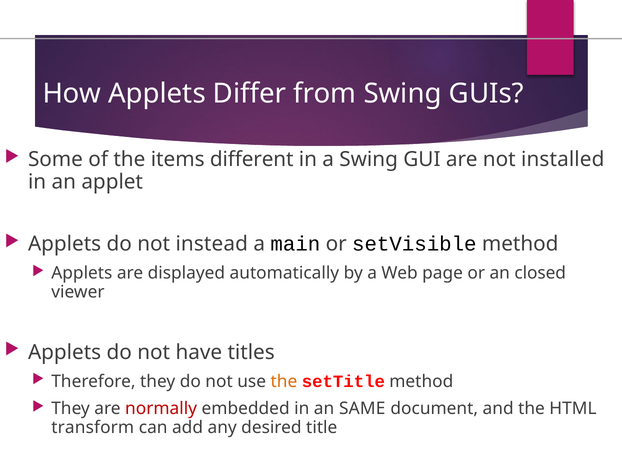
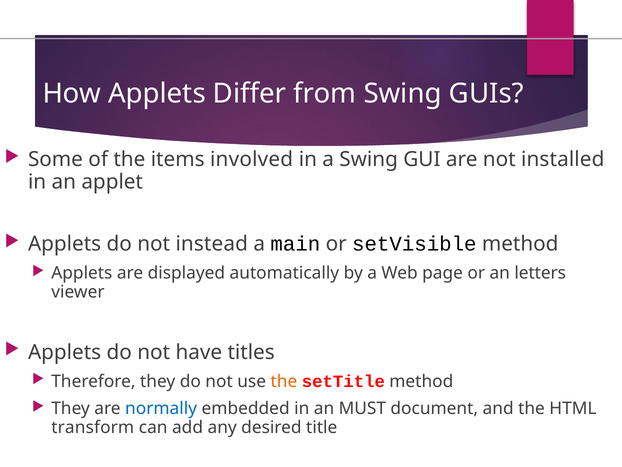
different: different -> involved (252, 159)
closed: closed -> letters (540, 273)
normally colour: red -> blue (161, 408)
SAME: SAME -> MUST (362, 408)
